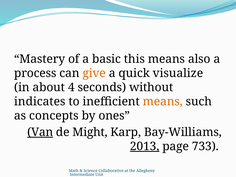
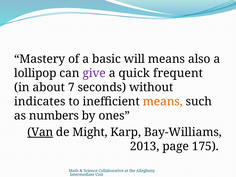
this: this -> will (134, 59)
process: process -> lollipop (35, 73)
give colour: orange -> purple (94, 73)
visualize: visualize -> frequent (178, 73)
4: 4 -> 7 (71, 87)
concepts: concepts -> numbers (54, 116)
2013 underline: present -> none (145, 146)
733: 733 -> 175 (205, 146)
